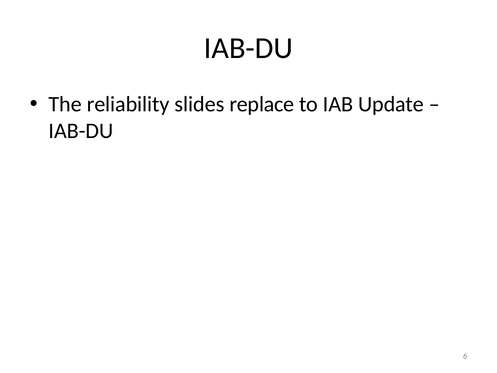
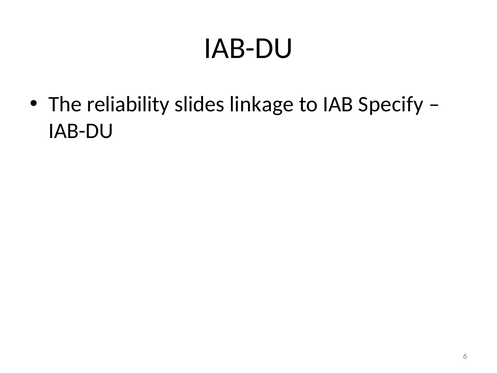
replace: replace -> linkage (262, 104)
Update: Update -> Specify (391, 104)
